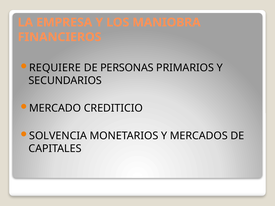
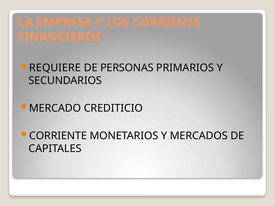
LOS MANIOBRA: MANIOBRA -> CORRIENTE (167, 22)
SOLVENCIA: SOLVENCIA -> CORRIENTE (58, 136)
